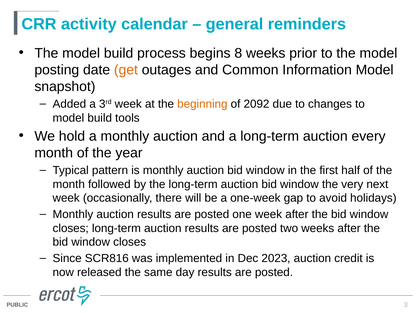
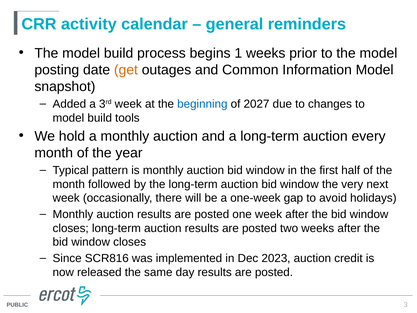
8: 8 -> 1 (238, 53)
beginning colour: orange -> blue (202, 104)
2092: 2092 -> 2027 (257, 104)
